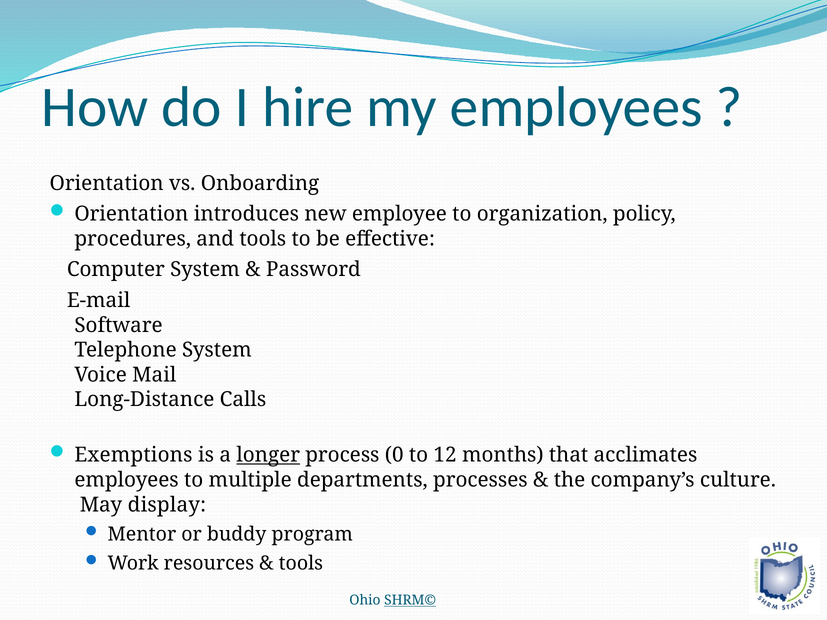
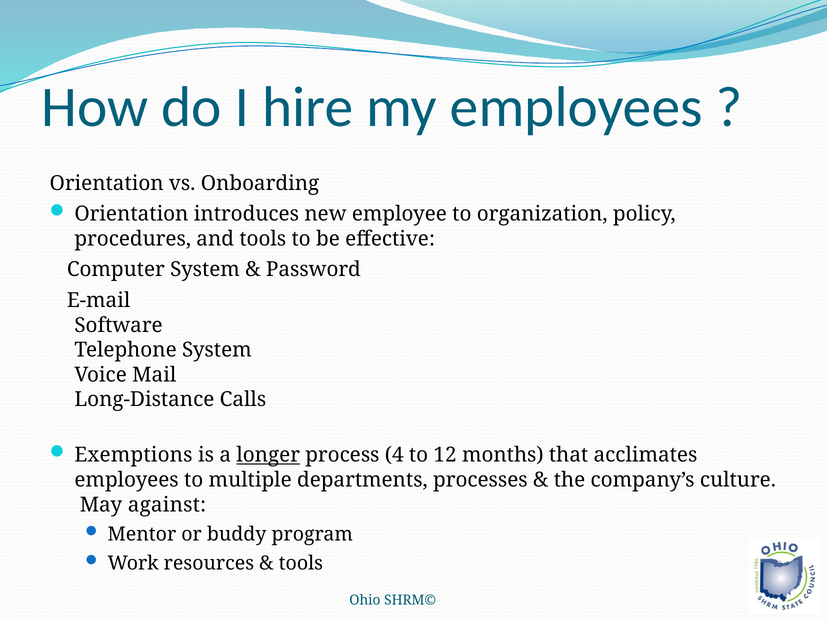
0: 0 -> 4 (394, 455)
display: display -> against (167, 505)
SHRM© underline: present -> none (410, 601)
